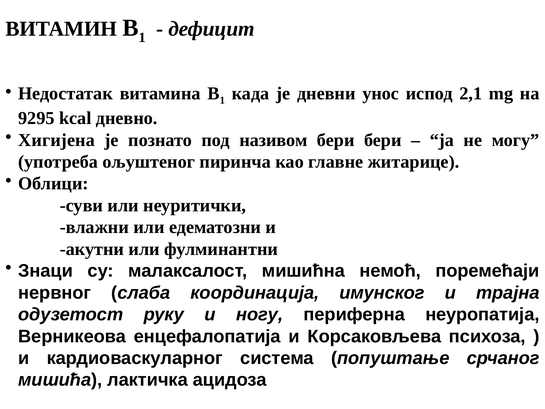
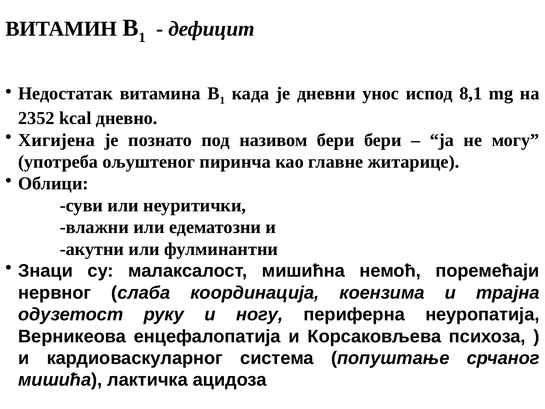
2,1: 2,1 -> 8,1 (471, 93)
9295: 9295 -> 2352 (36, 118)
имунског: имунског -> коензима (382, 293)
